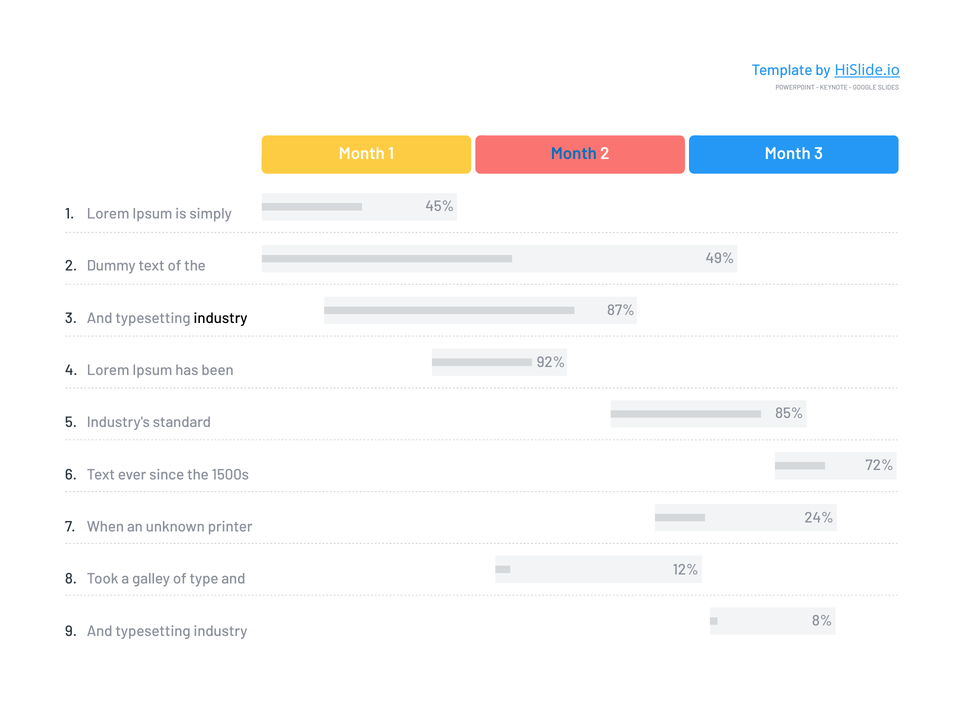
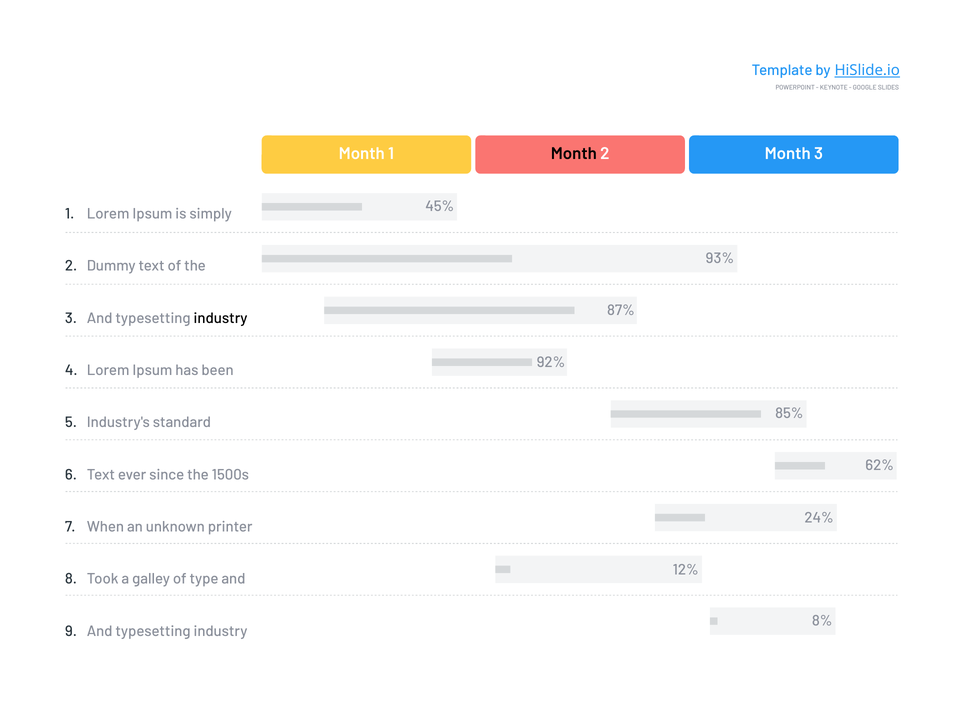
Month colour: blue -> black (574, 154)
49%: 49% -> 93% (720, 259)
72%: 72% -> 62% (880, 466)
